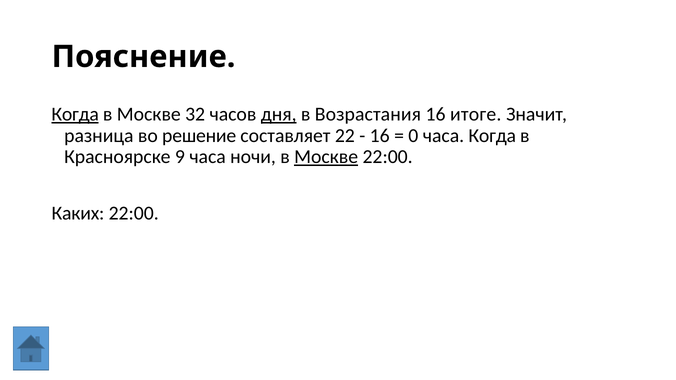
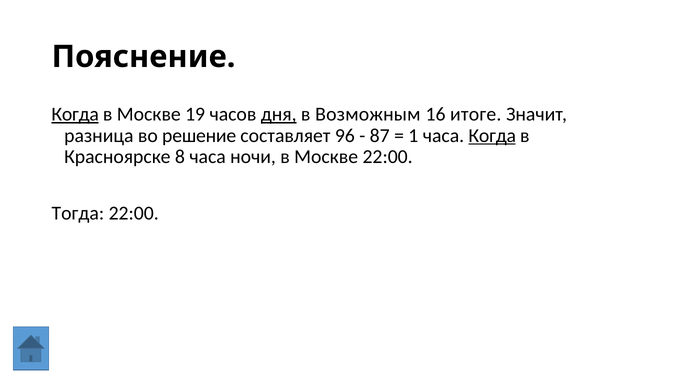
32: 32 -> 19 (195, 114)
Возрастания: Возрастания -> Возможным (368, 114)
22: 22 -> 96 (345, 136)
16: 16 -> 87 (380, 136)
0: 0 -> 1 (413, 136)
Когда underline: none -> present (492, 136)
9: 9 -> 8 (180, 157)
Москве underline: present -> none (326, 157)
Каких: Каких -> Тогда (78, 214)
